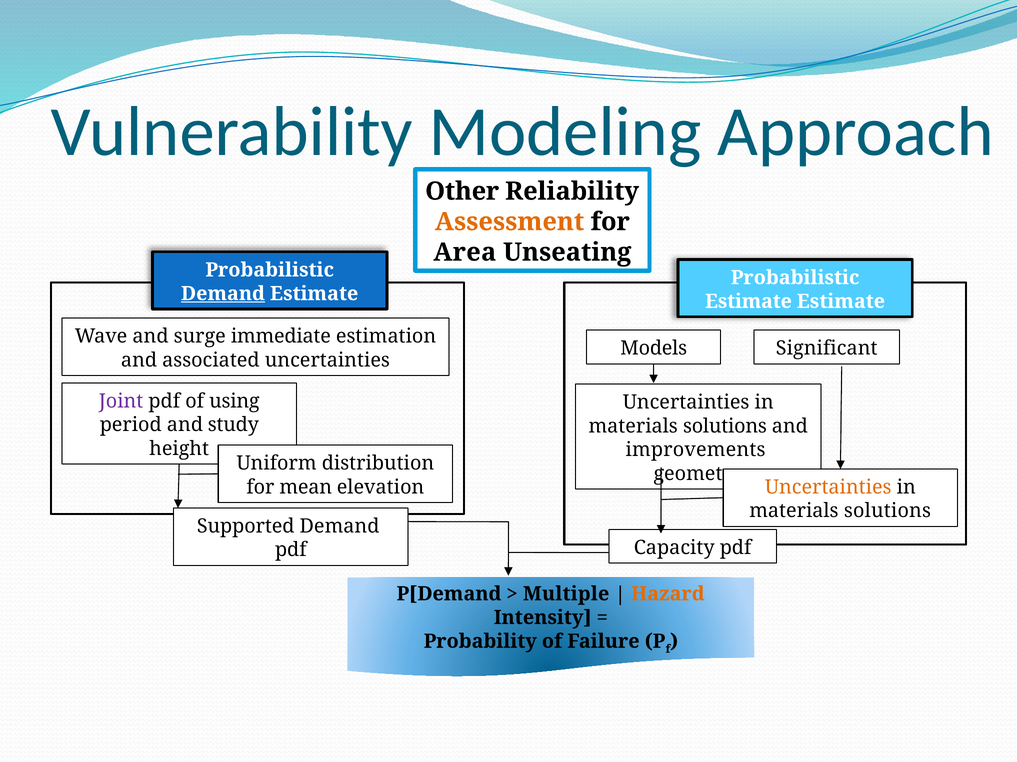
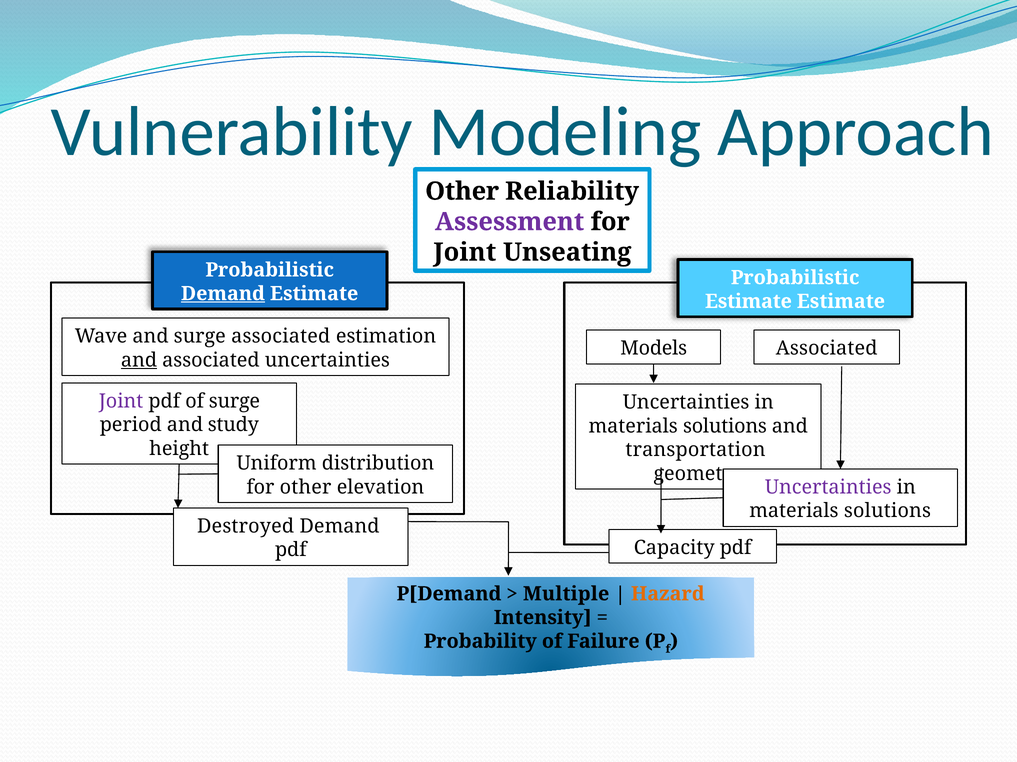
Assessment colour: orange -> purple (510, 222)
Area: Area -> Joint (465, 253)
surge immediate: immediate -> associated (281, 337)
Significant: Significant -> Associated (827, 349)
and underline: none -> present (139, 360)
of using: using -> surge (234, 401)
improvements: improvements -> transportation (696, 450)
for mean: mean -> other (306, 488)
Uncertainties colour: orange -> purple (828, 488)
Supported: Supported -> Destroyed (246, 527)
